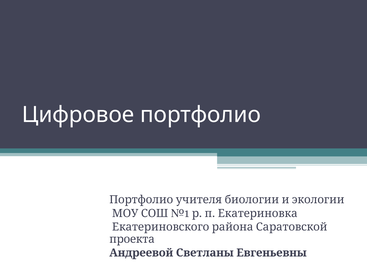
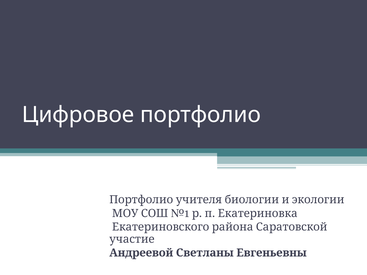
проекта: проекта -> участие (132, 239)
